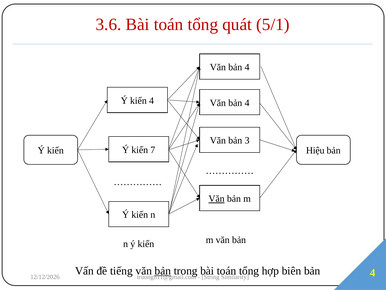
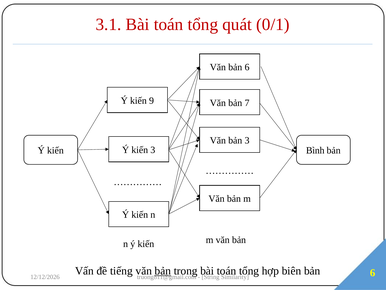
3.6: 3.6 -> 3.1 (109, 24)
5/1: 5/1 -> 0/1 (273, 24)
4: 4 -> 6 (247, 67)
kiến 4: 4 -> 9 (152, 100)
4: 4 -> 7 (247, 103)
kiến 7: 7 -> 3 (153, 150)
Hiệu: Hiệu -> Bình (315, 150)
Văn underline: present -> none (217, 198)
Similarity 4: 4 -> 6 (373, 272)
